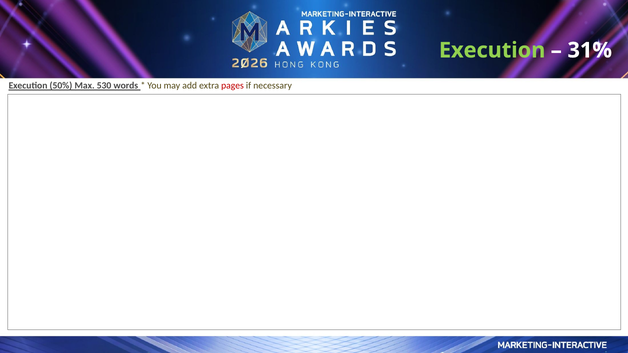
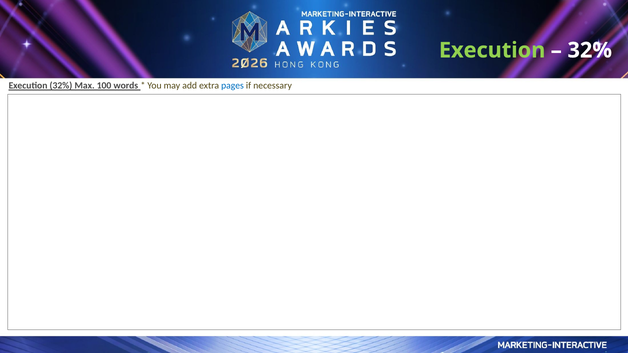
31%: 31% -> 32% (590, 50)
Execution 50%: 50% -> 32% (61, 86)
530: 530 -> 100 (104, 86)
pages colour: red -> blue (233, 86)
